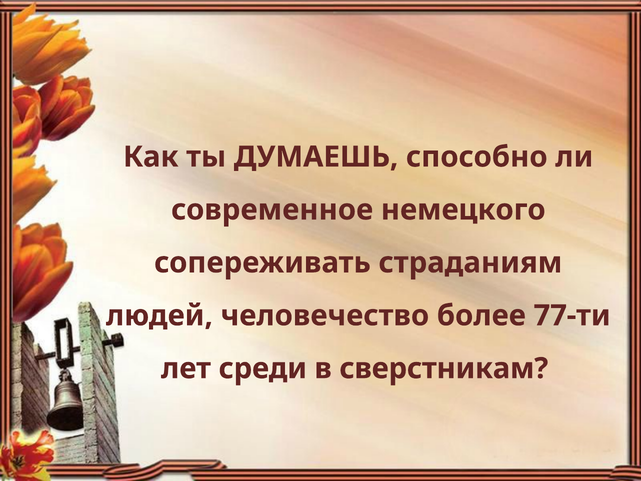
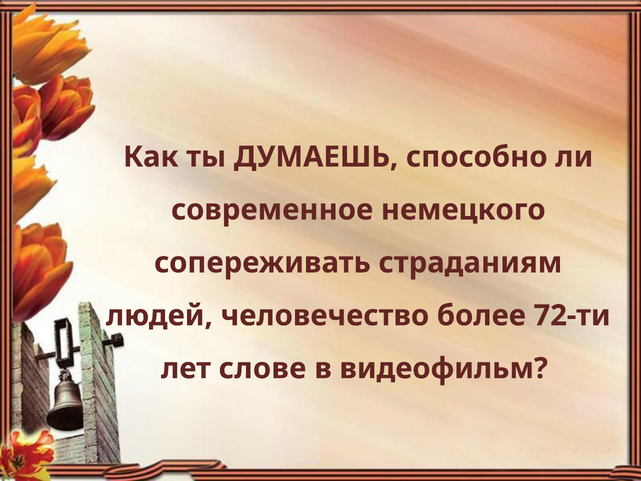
77-ти: 77-ти -> 72-ти (572, 315)
среди: среди -> слове (262, 368)
сверстникам: сверстникам -> видеофильм (444, 368)
